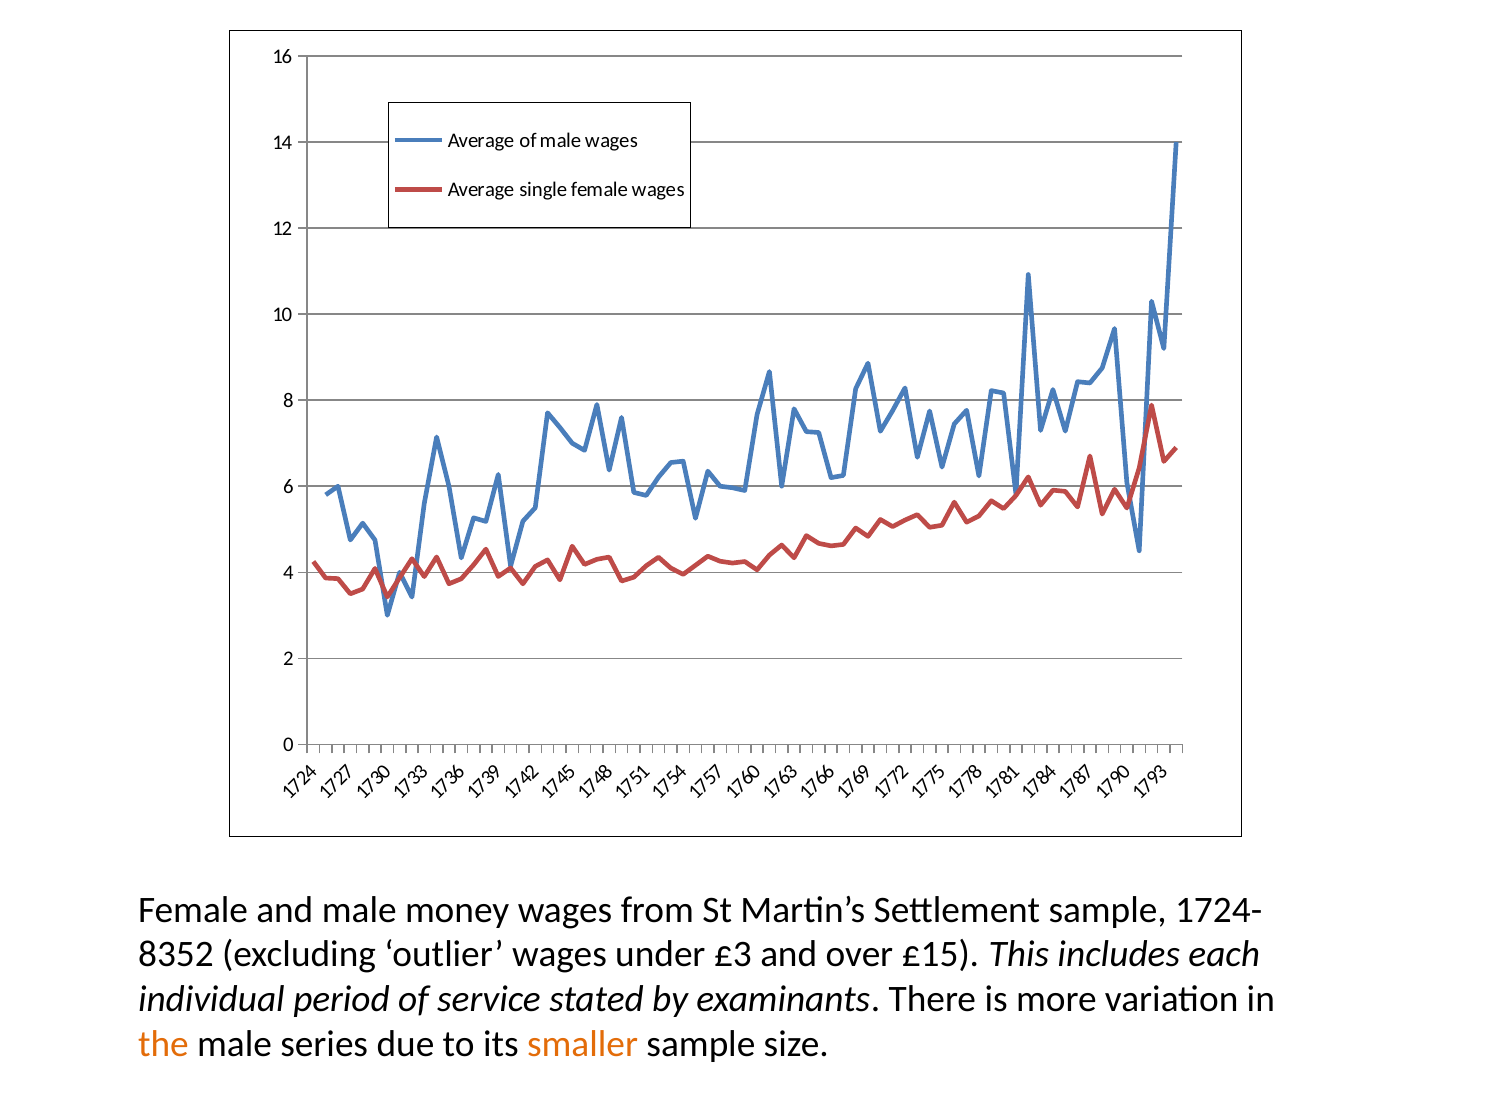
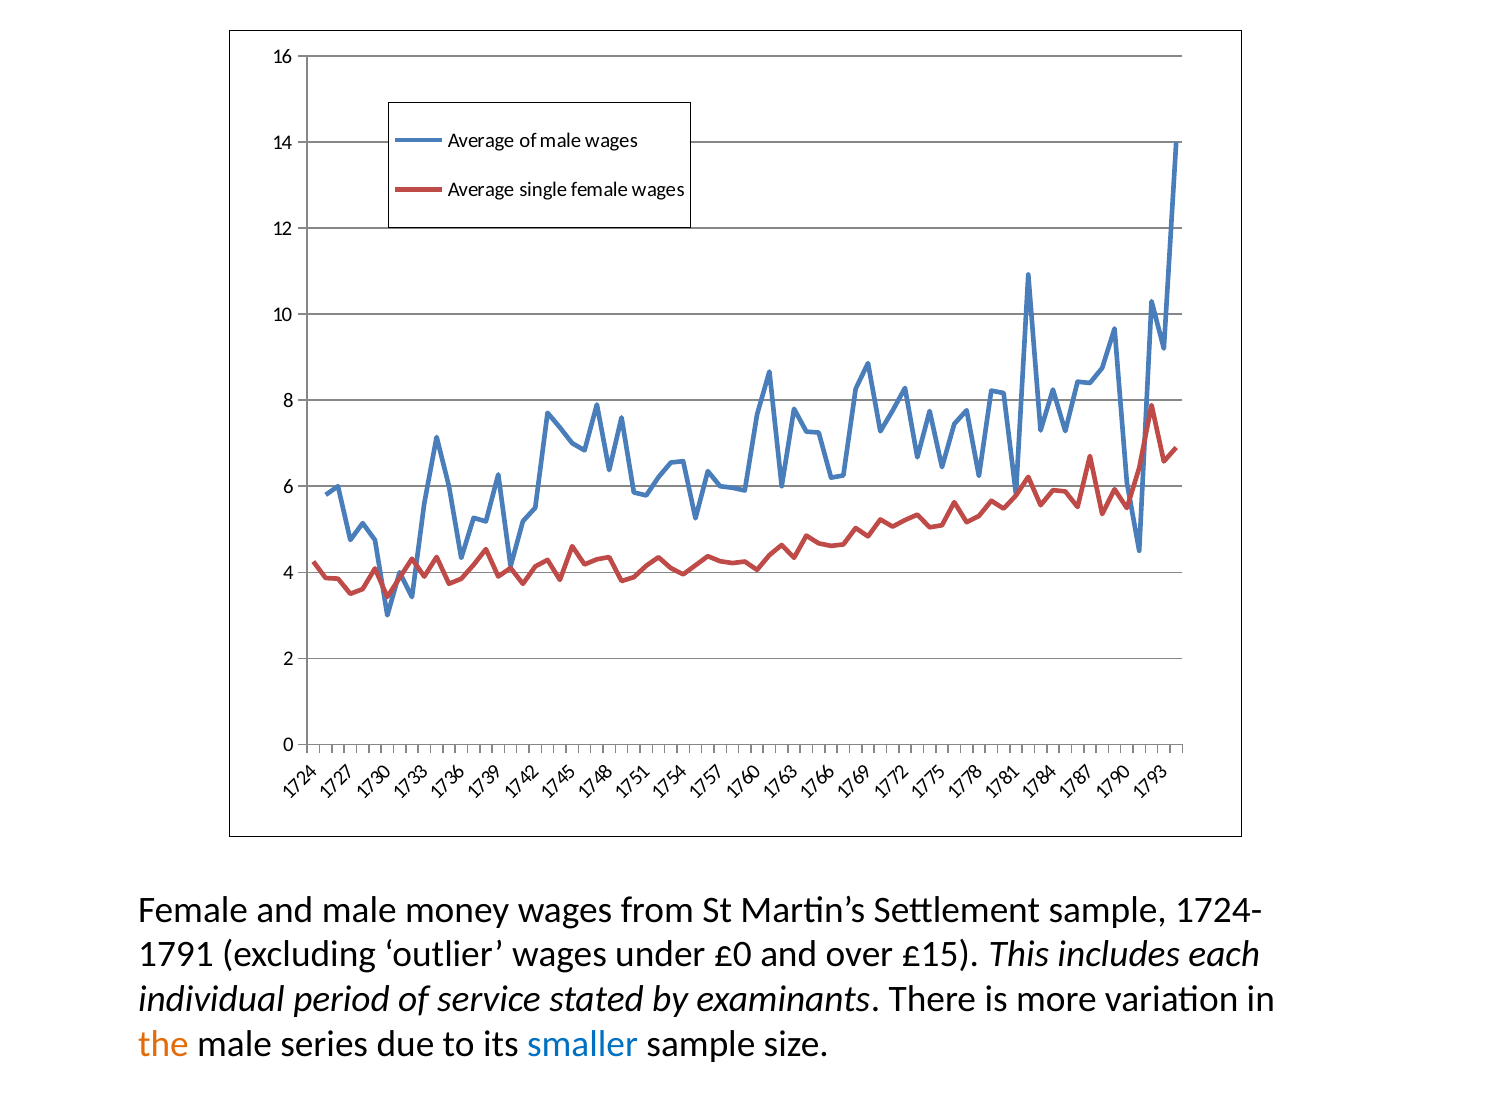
8352: 8352 -> 1791 (176, 955)
£3: £3 -> £0 (733, 955)
smaller colour: orange -> blue (583, 1045)
